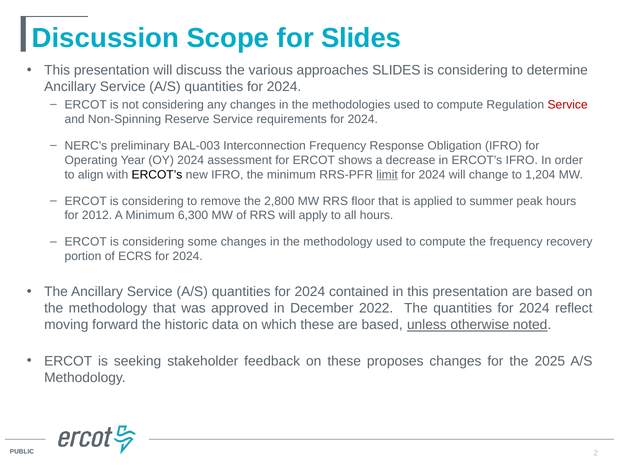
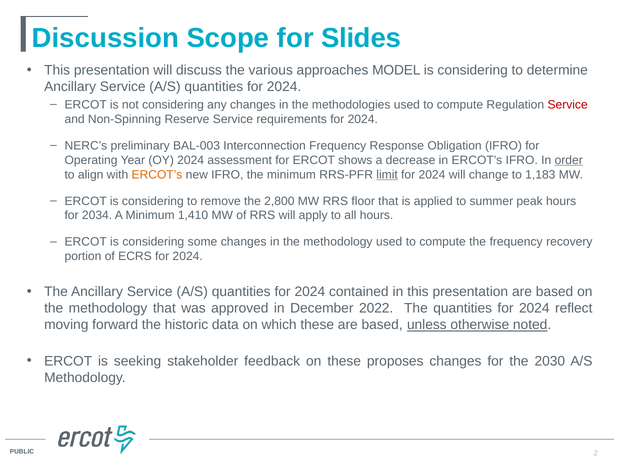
approaches SLIDES: SLIDES -> MODEL (396, 70)
order underline: none -> present (569, 160)
ERCOT’s colour: black -> orange (157, 175)
1,204: 1,204 -> 1,183 (540, 175)
2012: 2012 -> 2034 (97, 216)
6,300: 6,300 -> 1,410 (193, 216)
2025: 2025 -> 2030 (550, 361)
